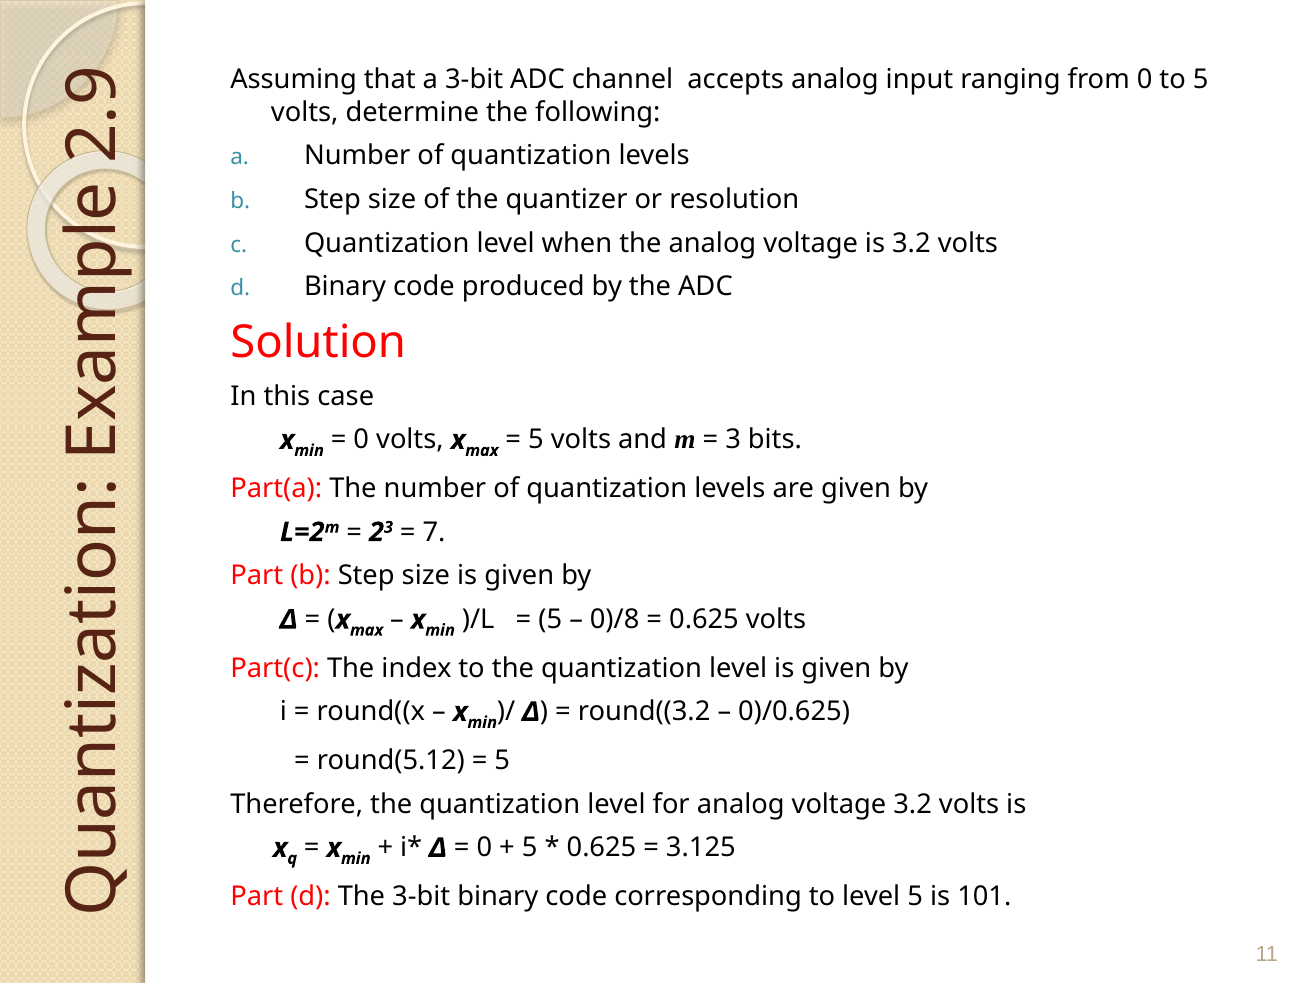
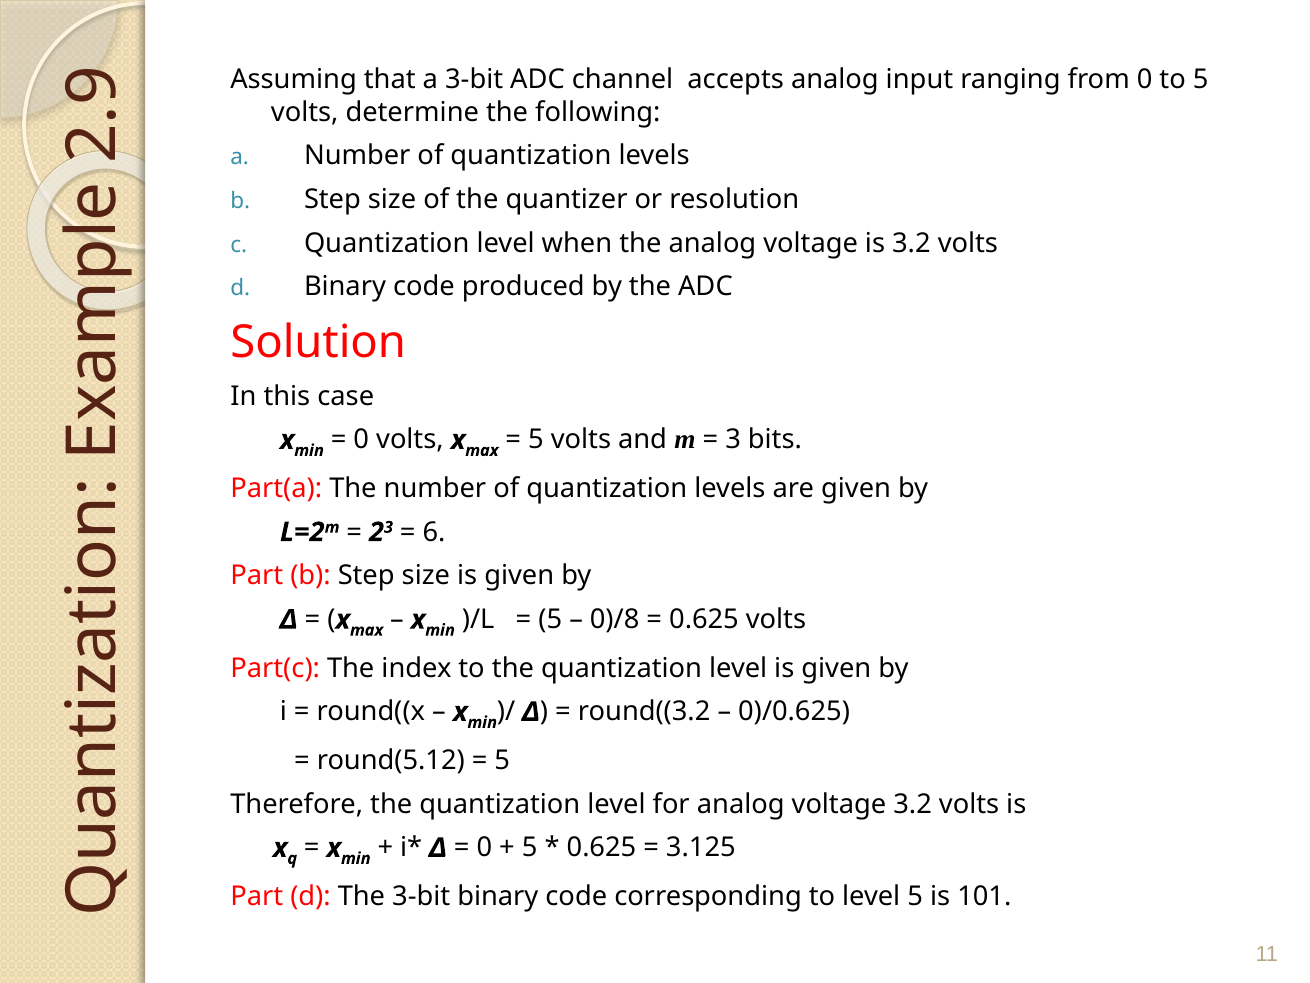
7: 7 -> 6 (434, 532)
